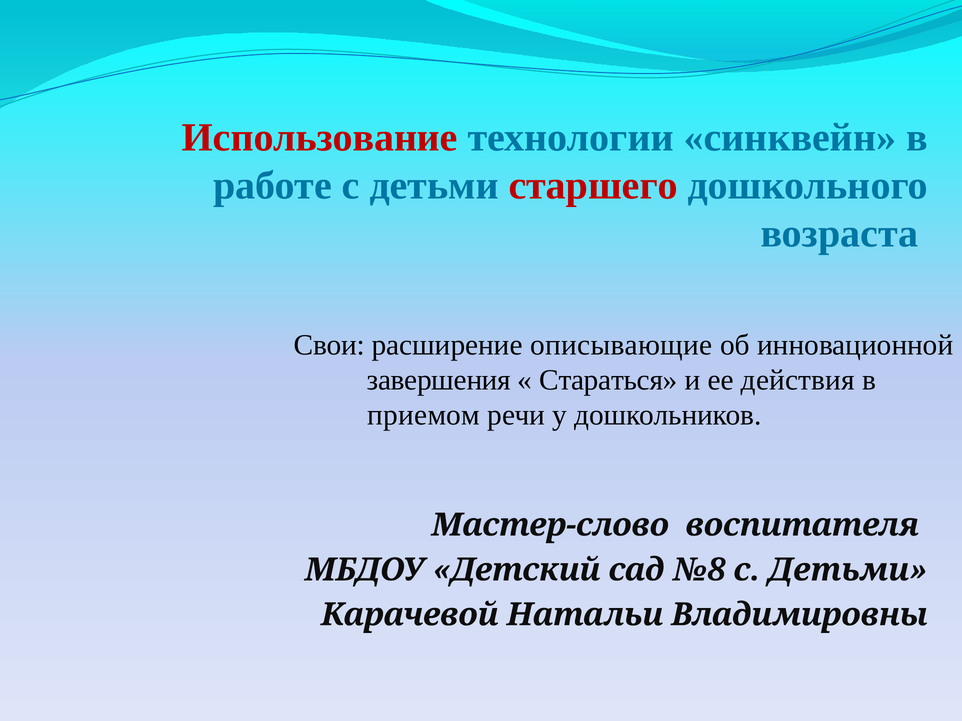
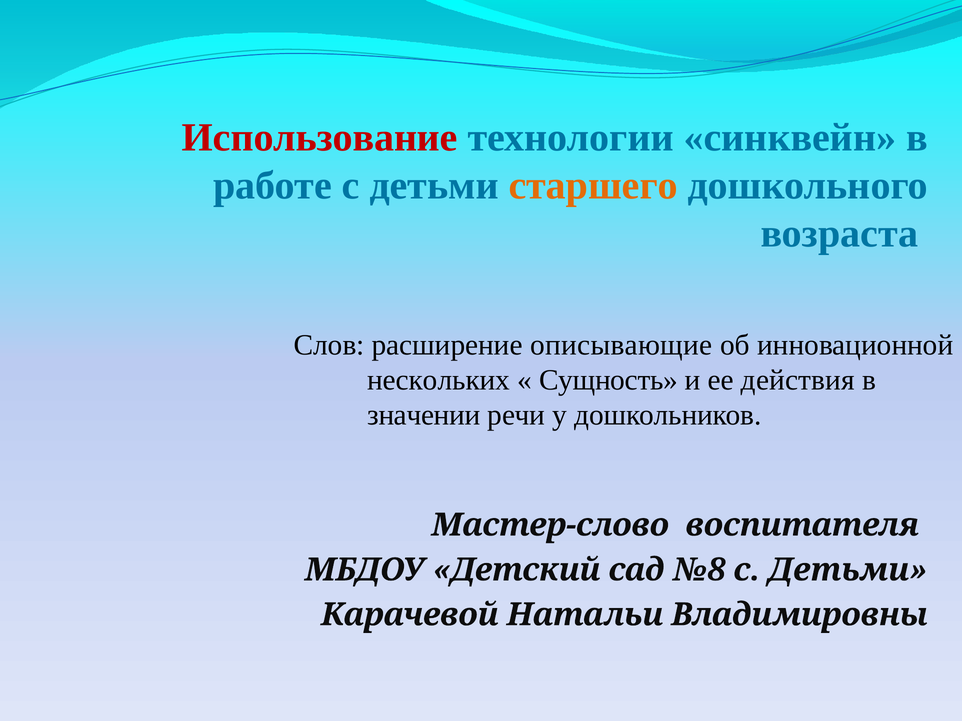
старшего colour: red -> orange (593, 186)
Свои: Свои -> Слов (329, 345)
завершения: завершения -> нескольких (439, 380)
Стараться: Стараться -> Сущность (608, 380)
приемом: приемом -> значении (424, 416)
